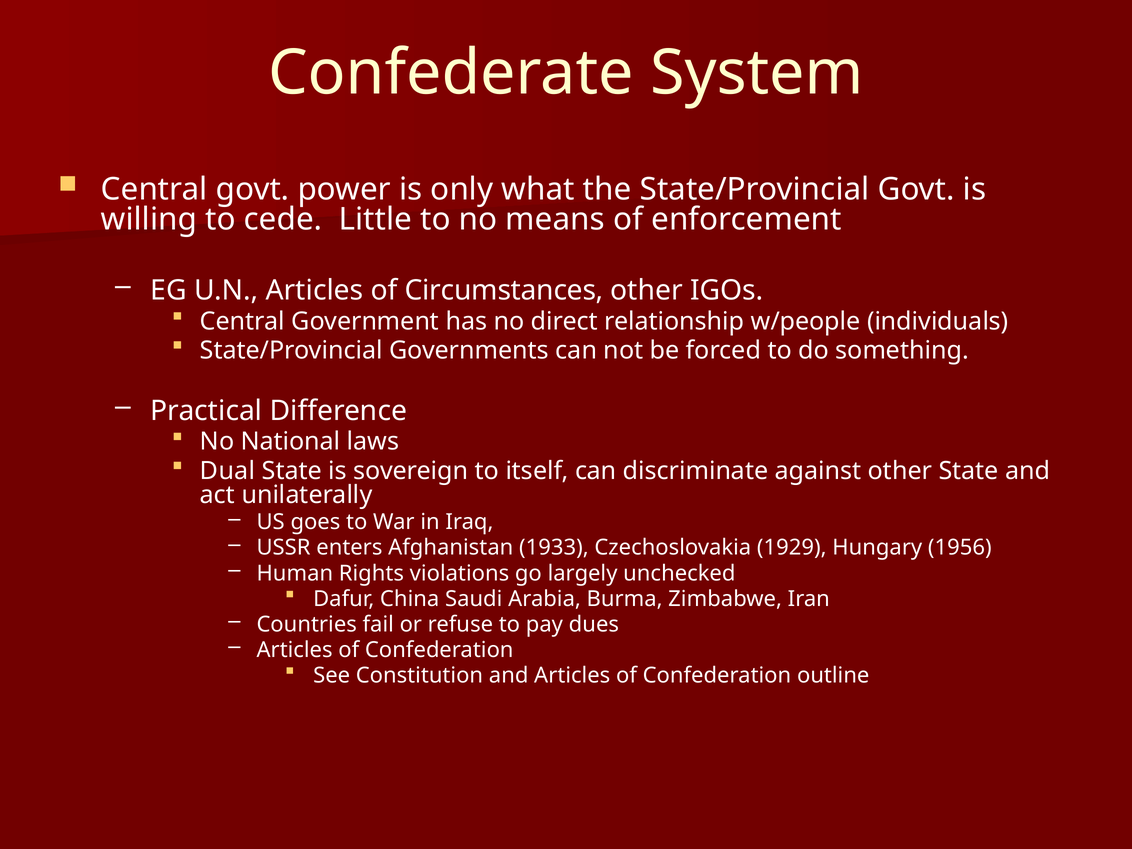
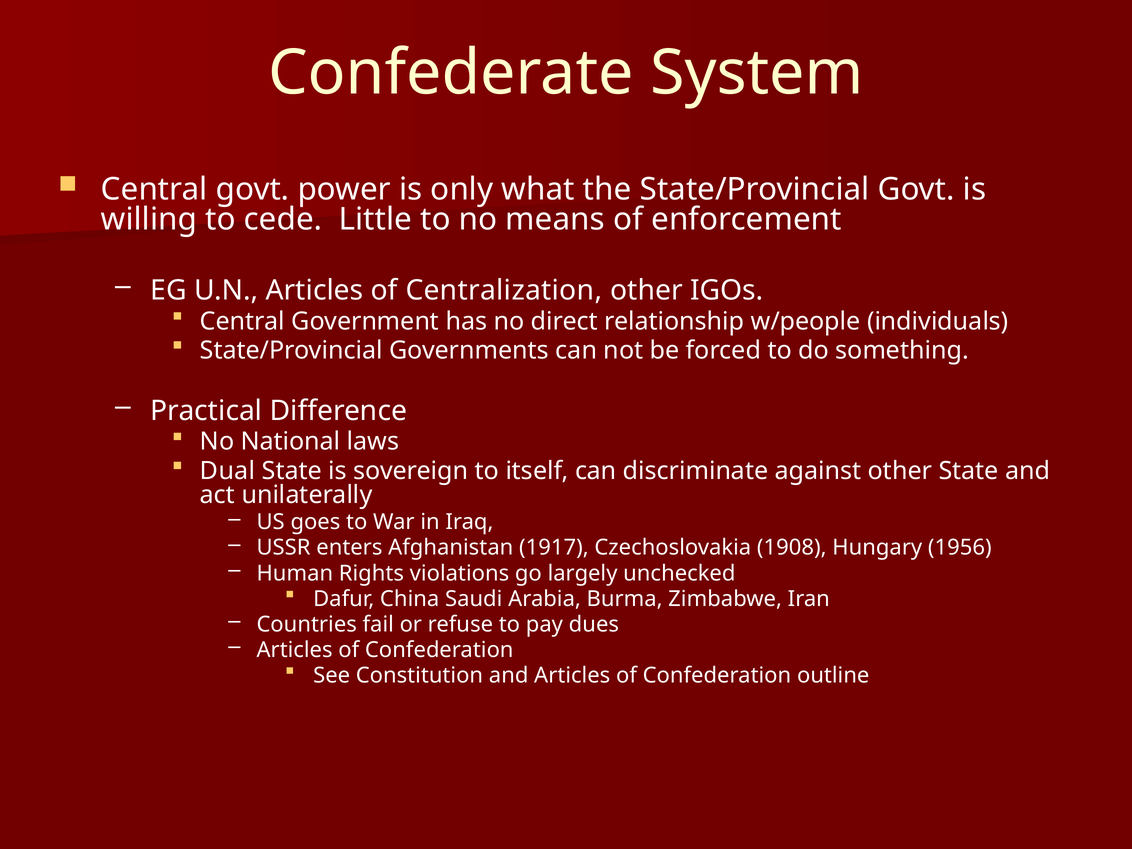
Circumstances: Circumstances -> Centralization (504, 290)
1933: 1933 -> 1917 (554, 548)
1929: 1929 -> 1908 (792, 548)
